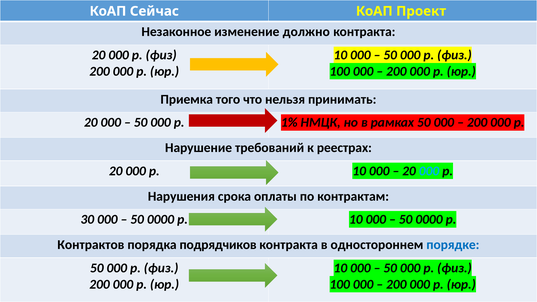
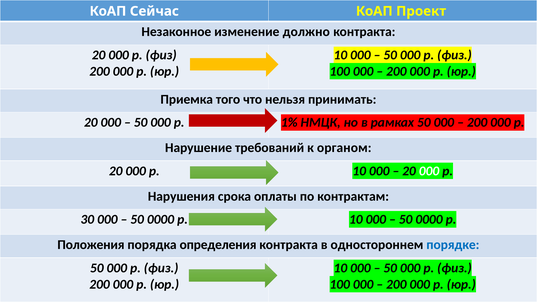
реестрах: реестрах -> органом (344, 148)
000 colour: light blue -> white (429, 171)
Контрактов: Контрактов -> Положения (91, 245)
подрядчиков: подрядчиков -> определения (218, 245)
